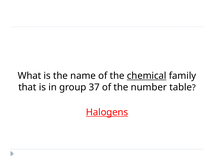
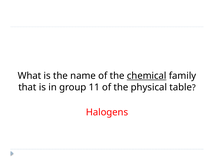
37: 37 -> 11 (94, 87)
number: number -> physical (149, 87)
Halogens underline: present -> none (107, 112)
